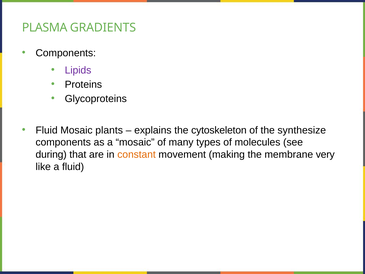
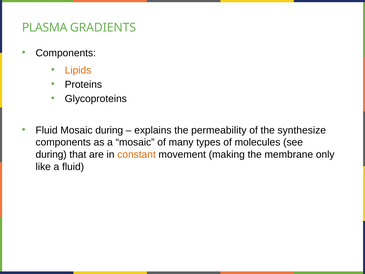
Lipids colour: purple -> orange (78, 70)
Mosaic plants: plants -> during (109, 130)
cytoskeleton: cytoskeleton -> permeability (219, 130)
very: very -> only (325, 154)
